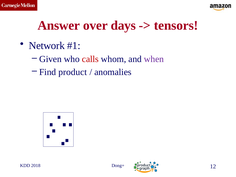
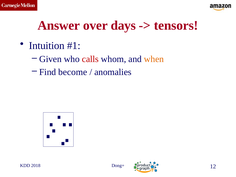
Network: Network -> Intuition (47, 46)
when colour: purple -> orange (154, 59)
product: product -> become (73, 72)
